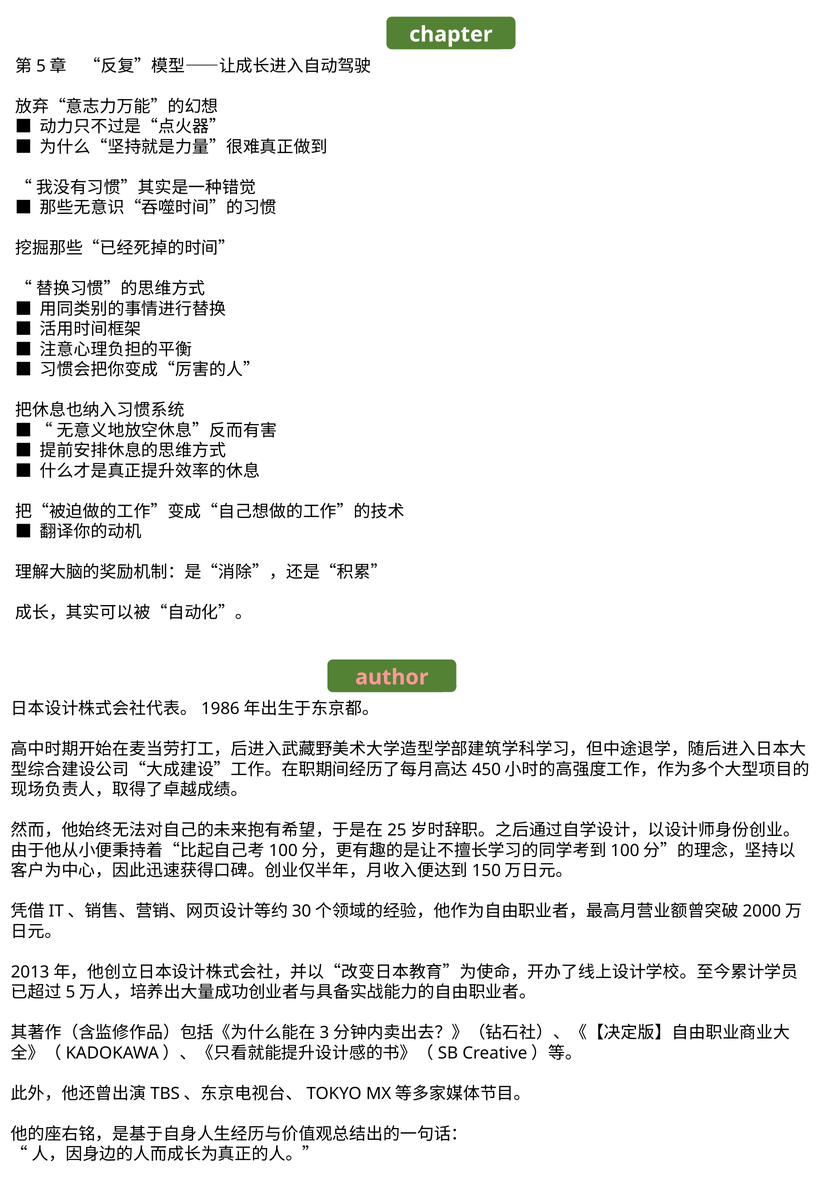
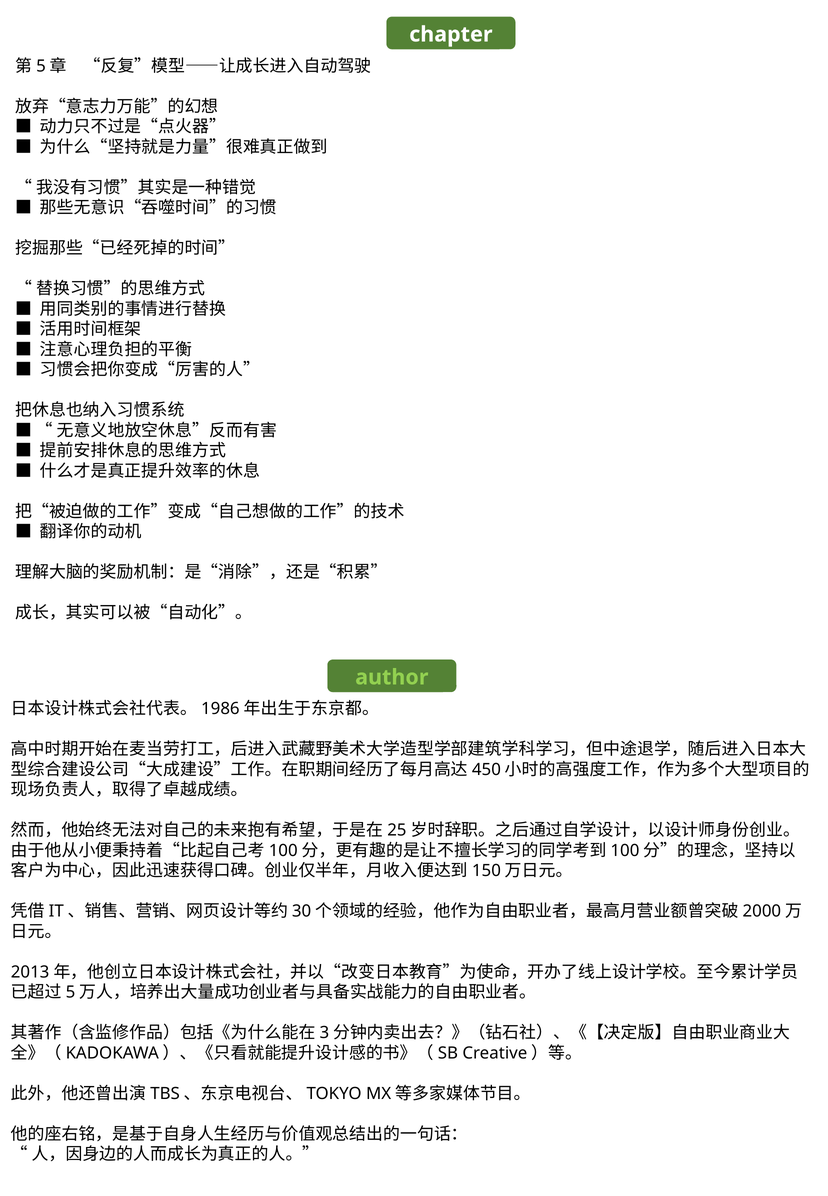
author colour: pink -> light green (392, 677)
